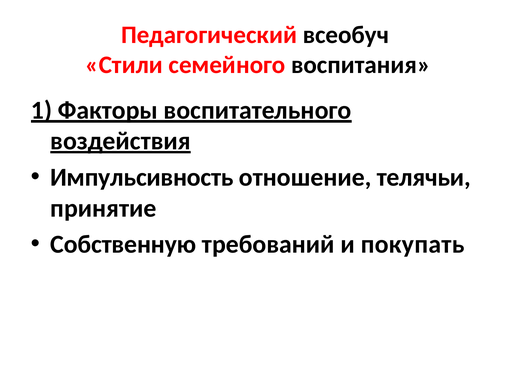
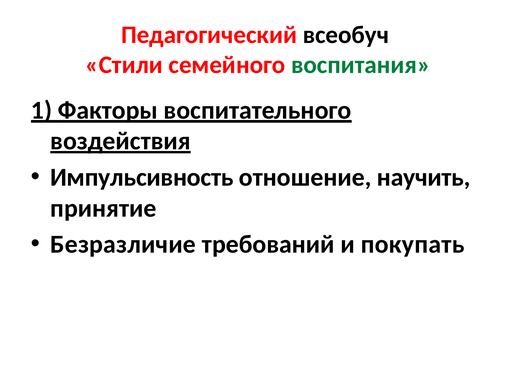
воспитания colour: black -> green (361, 65)
телячьи: телячьи -> научить (424, 177)
Собственную: Собственную -> Безразличие (123, 244)
